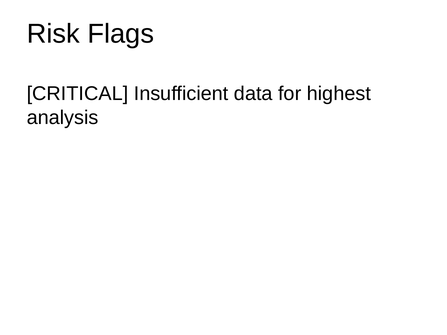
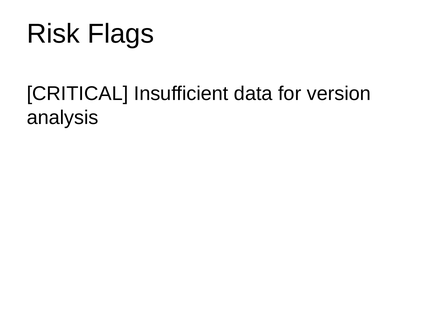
highest: highest -> version (339, 94)
